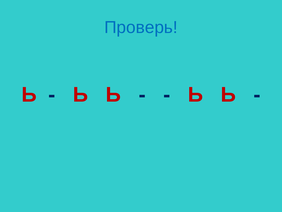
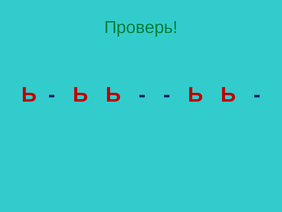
Проверь colour: blue -> green (141, 27)
